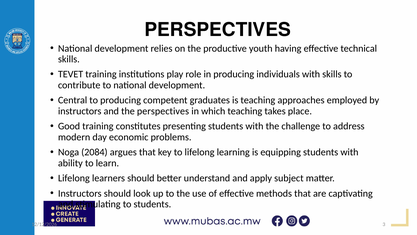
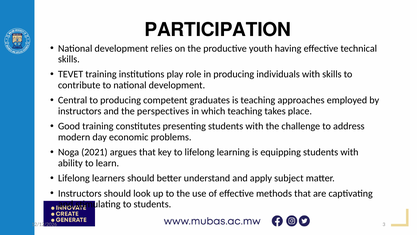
PERSPECTIVES: PERSPECTIVES -> PARTICIPATION (218, 30)
2084: 2084 -> 2021 (94, 152)
